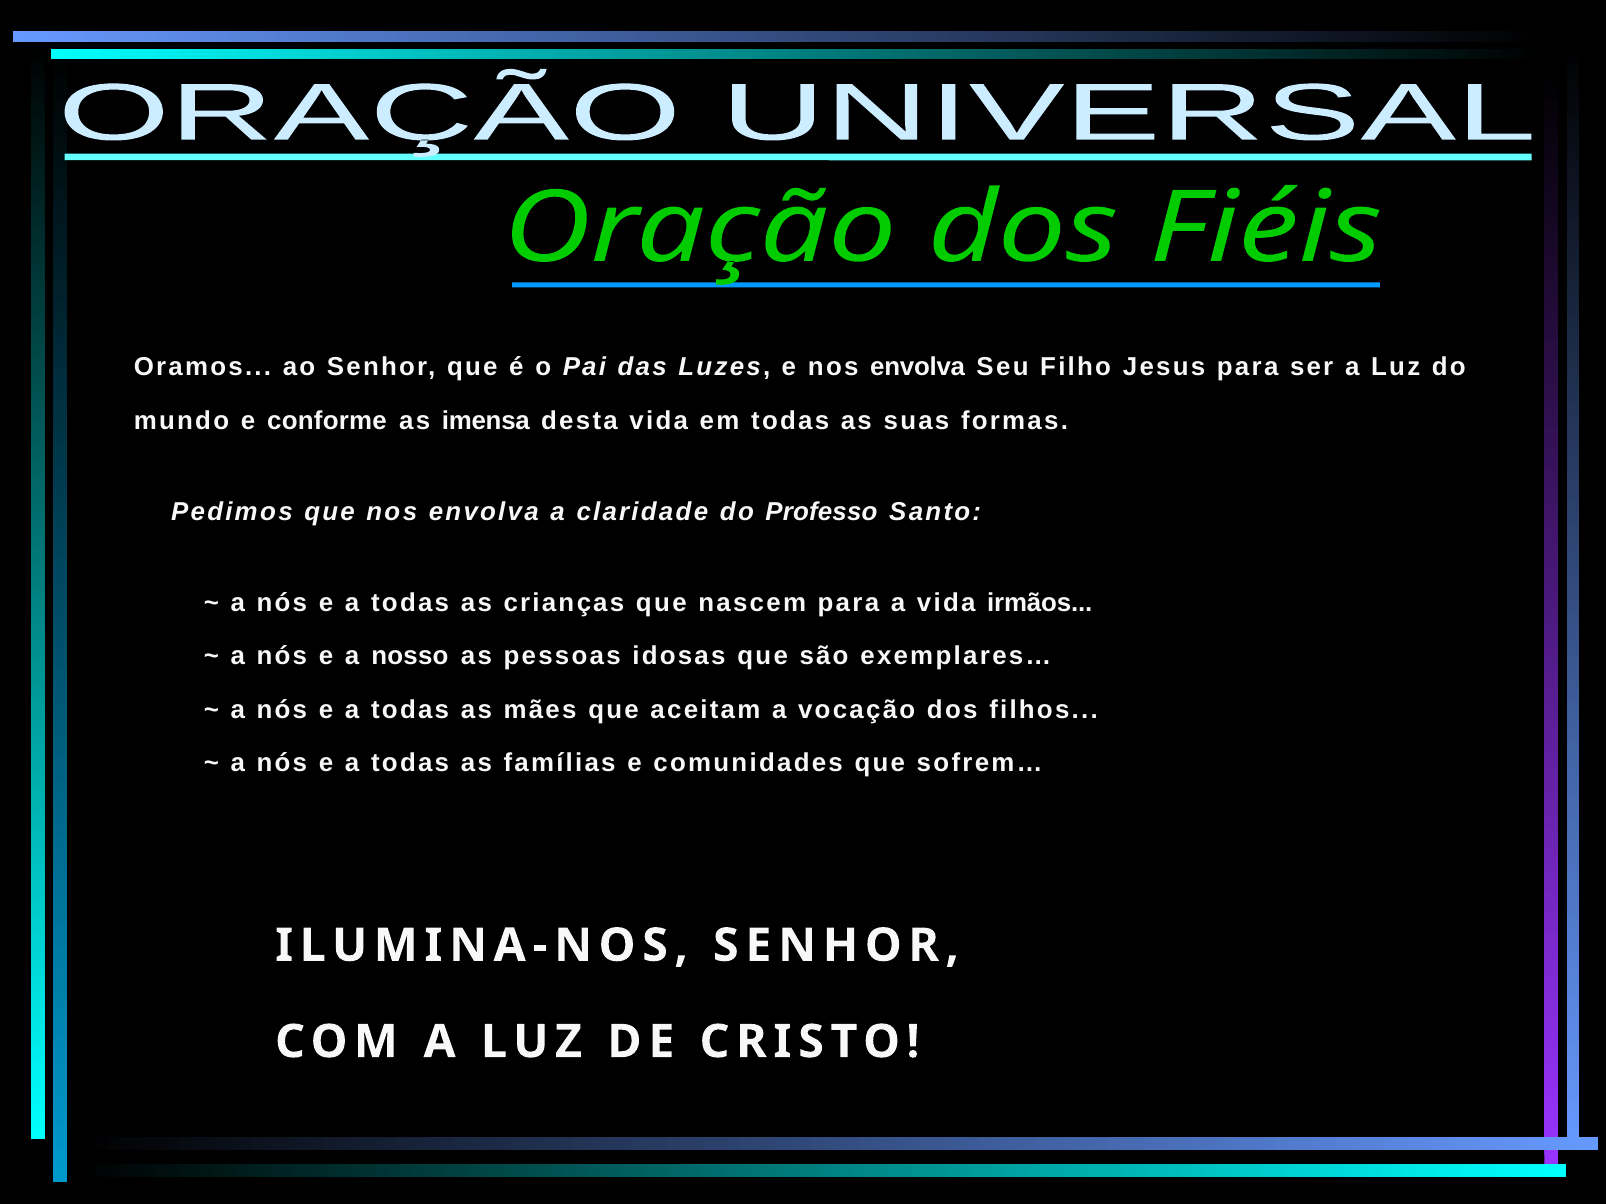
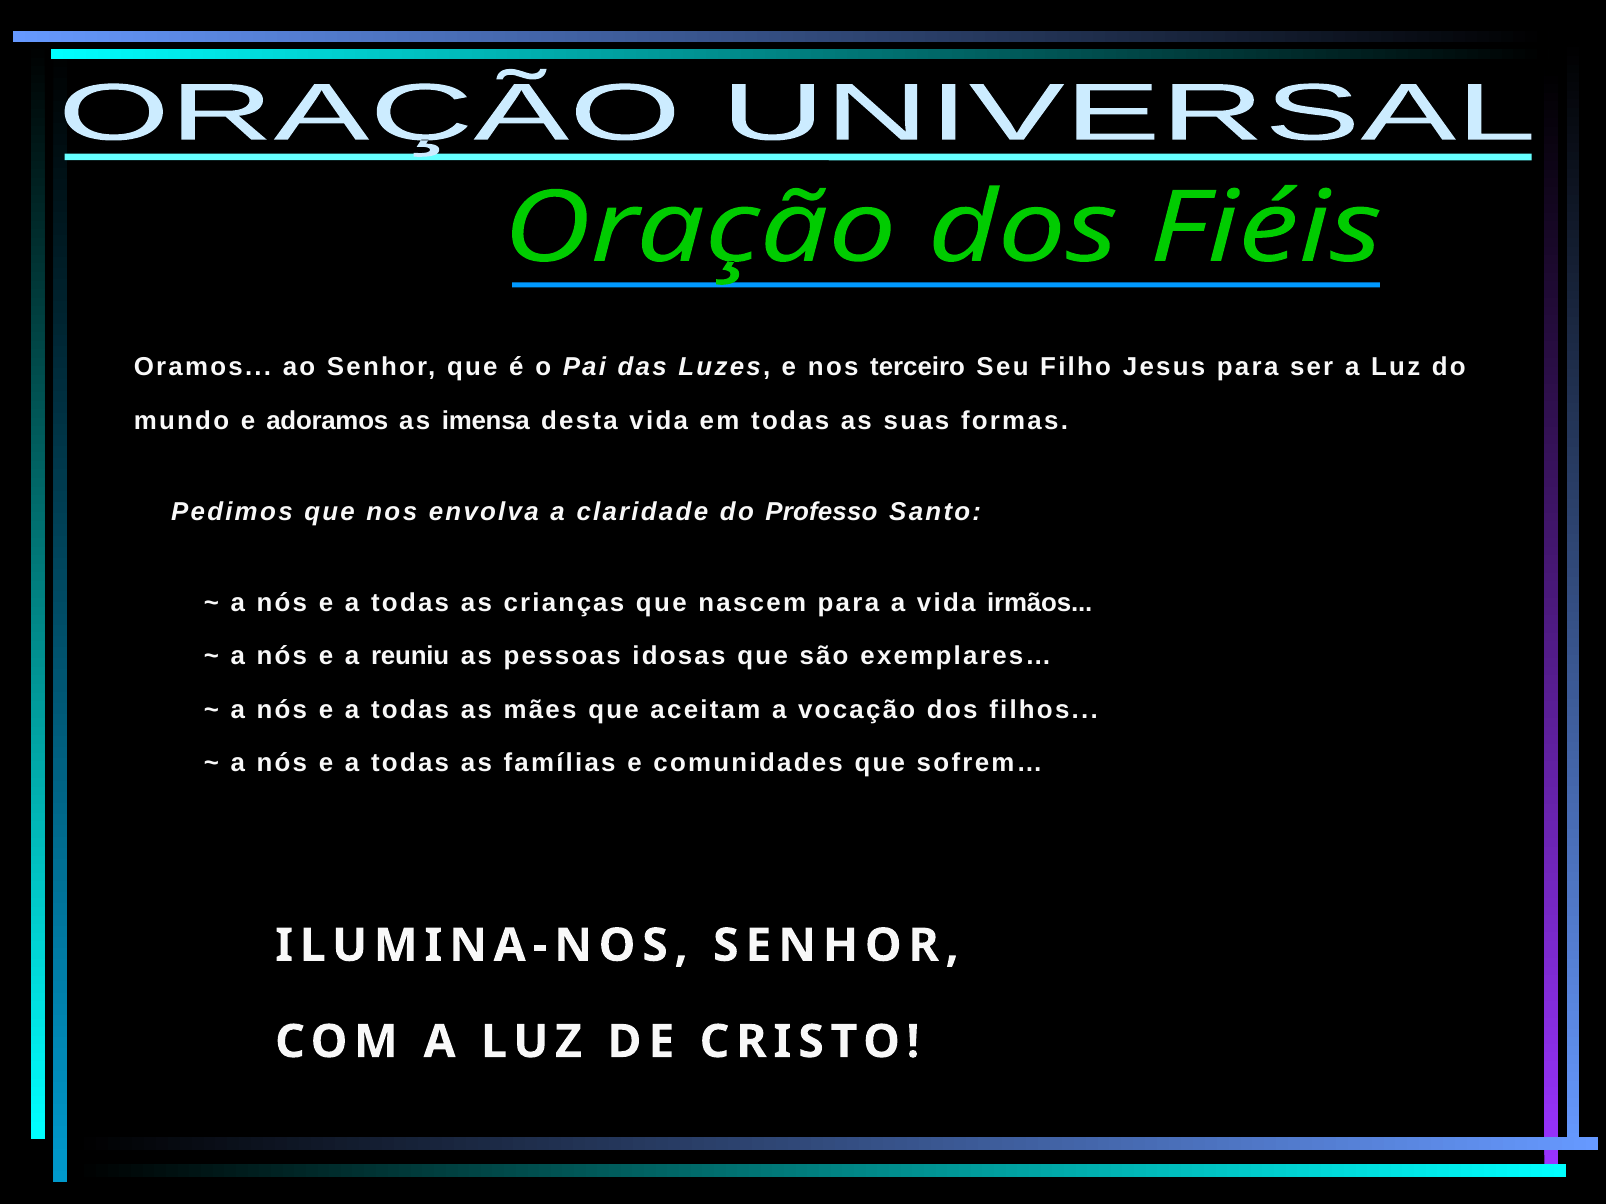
e nos envolva: envolva -> terceiro (918, 367)
conforme: conforme -> adoramos (327, 421)
nosso: nosso -> reuniu (410, 656)
